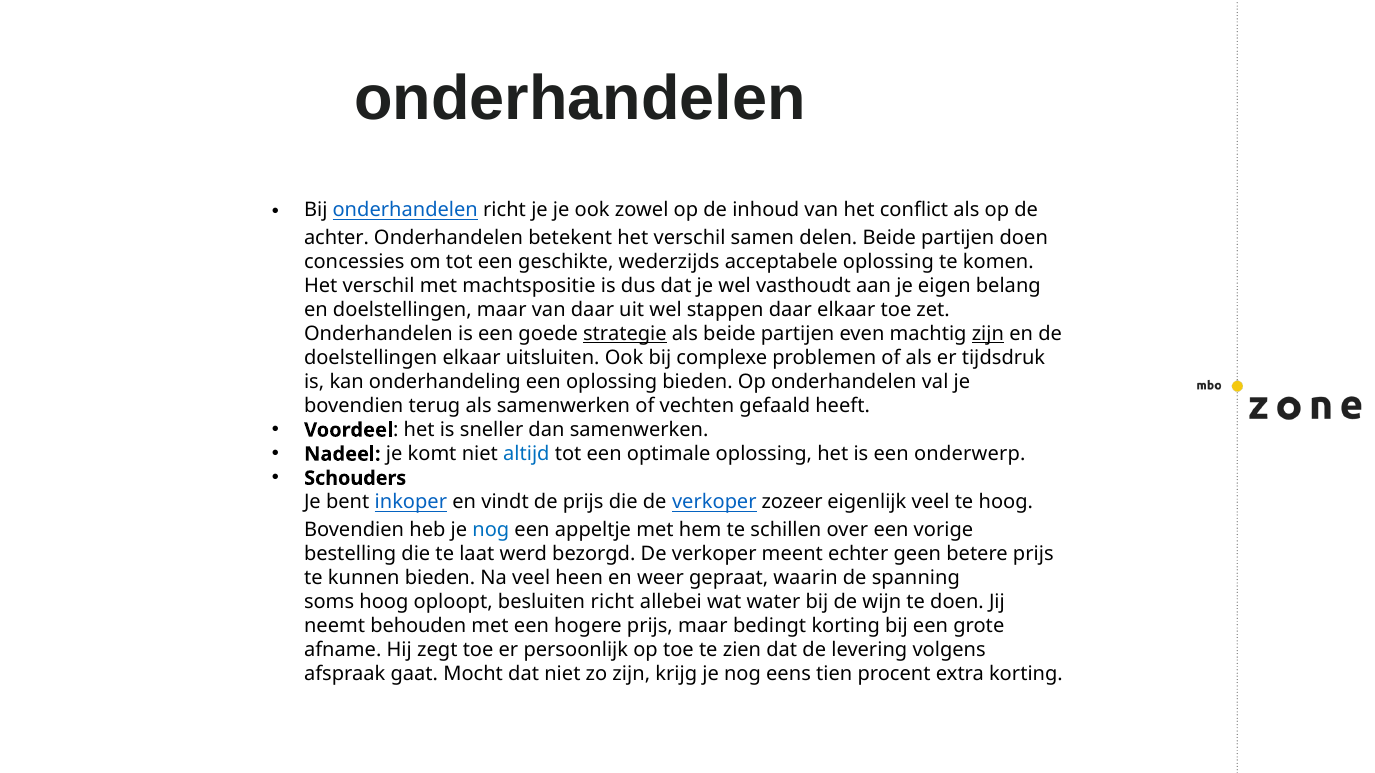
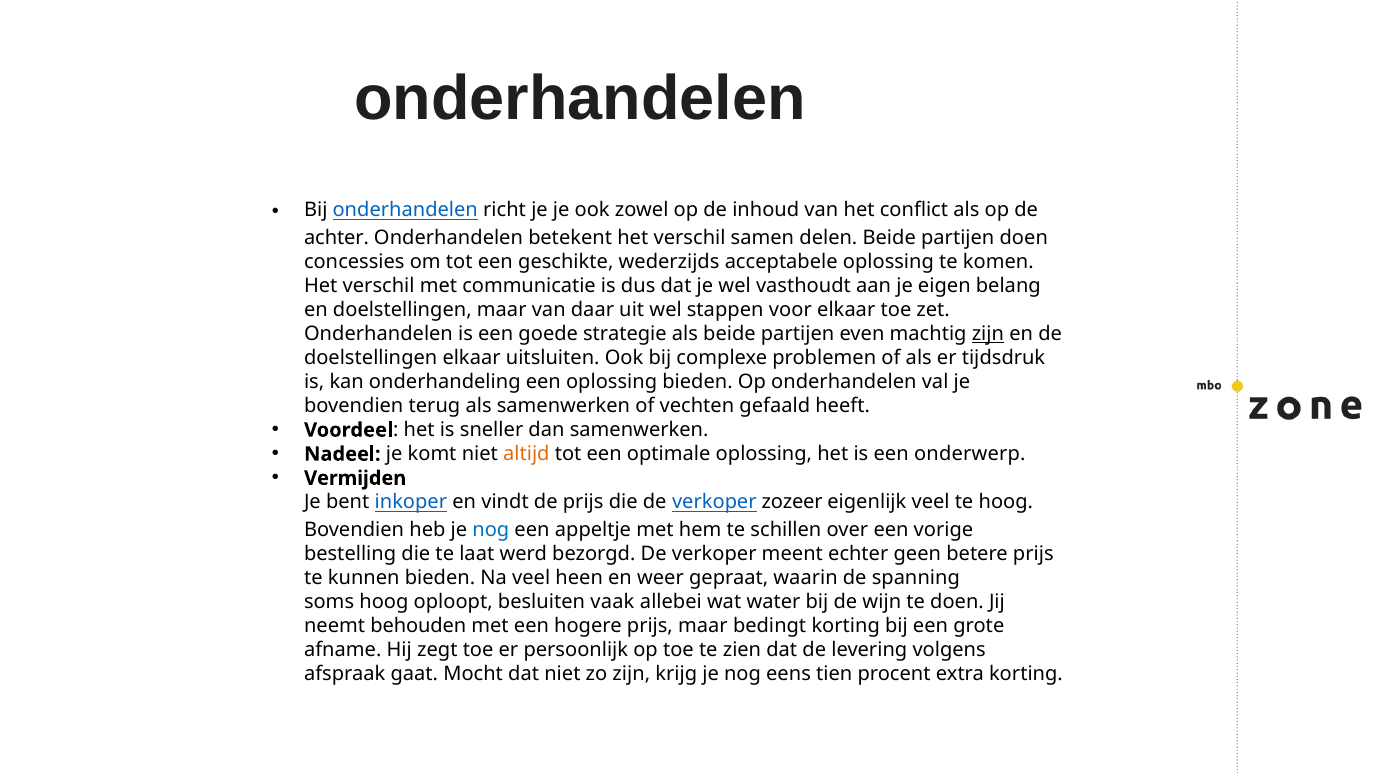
machtspositie: machtspositie -> communicatie (529, 286)
stappen daar: daar -> voor (790, 310)
strategie underline: present -> none (625, 334)
altijd colour: blue -> orange (526, 454)
Schouders: Schouders -> Vermijden (355, 478)
besluiten richt: richt -> vaak (612, 602)
